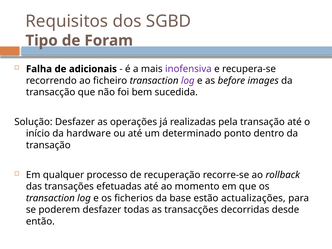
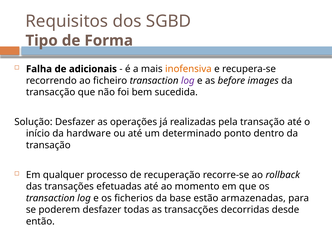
Foram: Foram -> Forma (109, 41)
inofensiva colour: purple -> orange (188, 69)
actualizações: actualizações -> armazenadas (253, 198)
